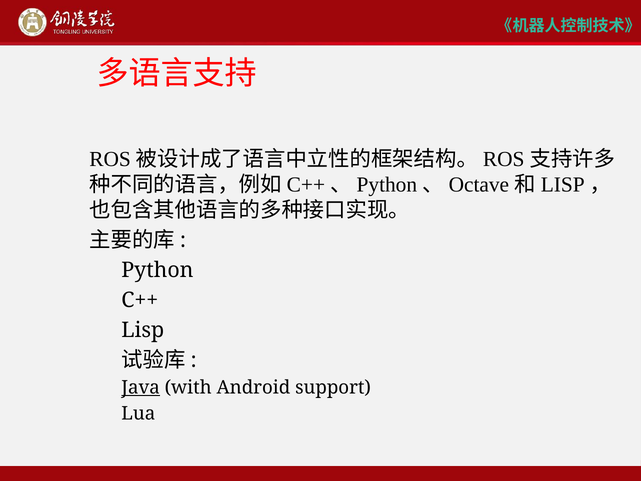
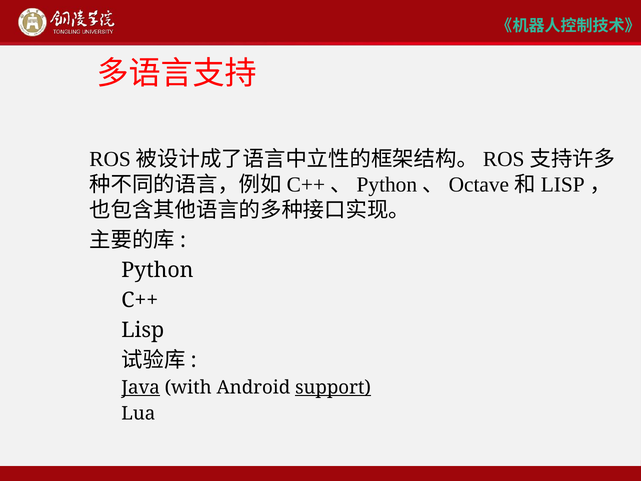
support underline: none -> present (333, 387)
